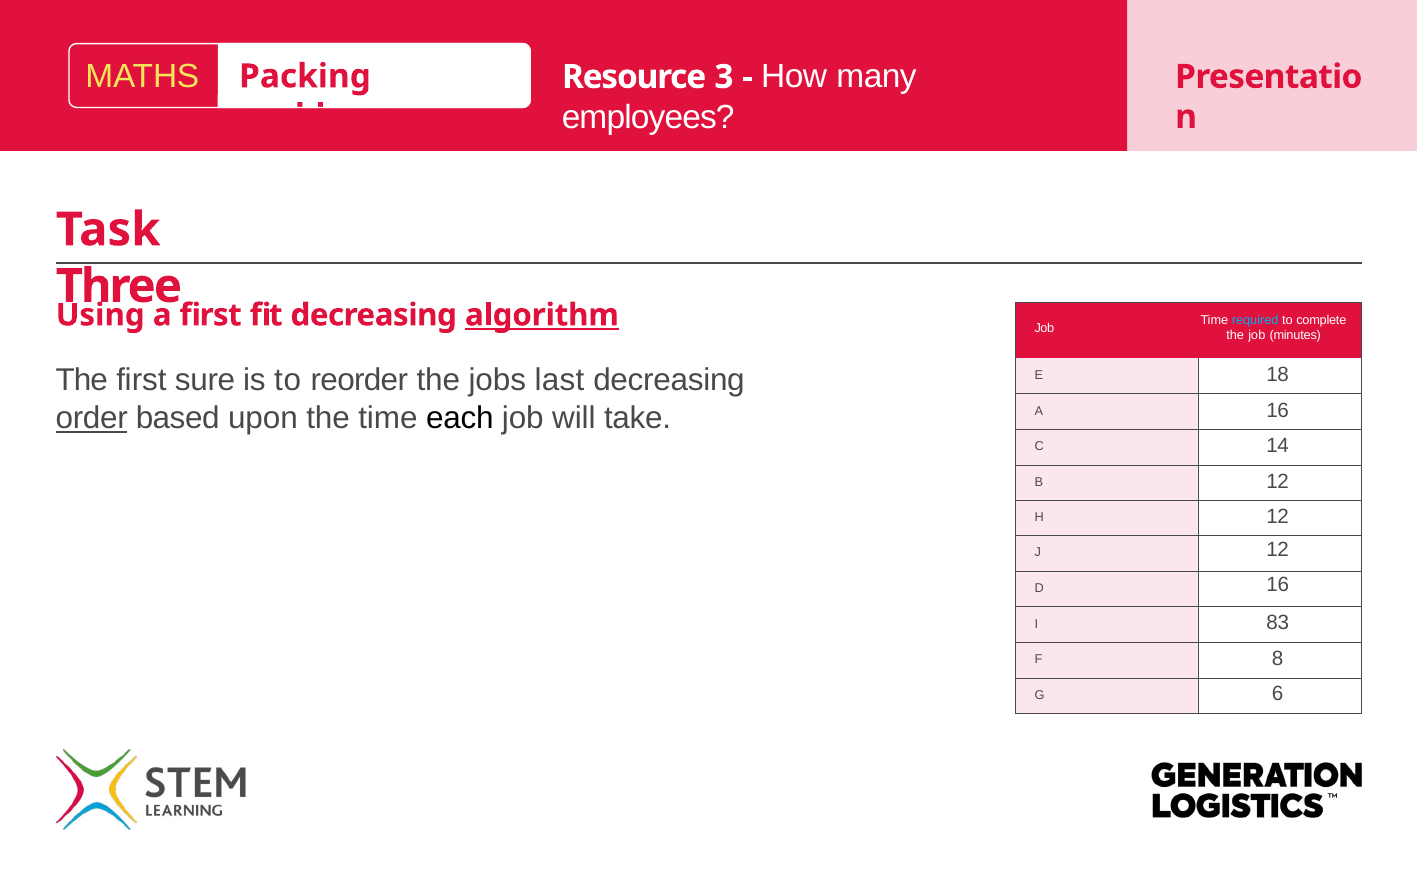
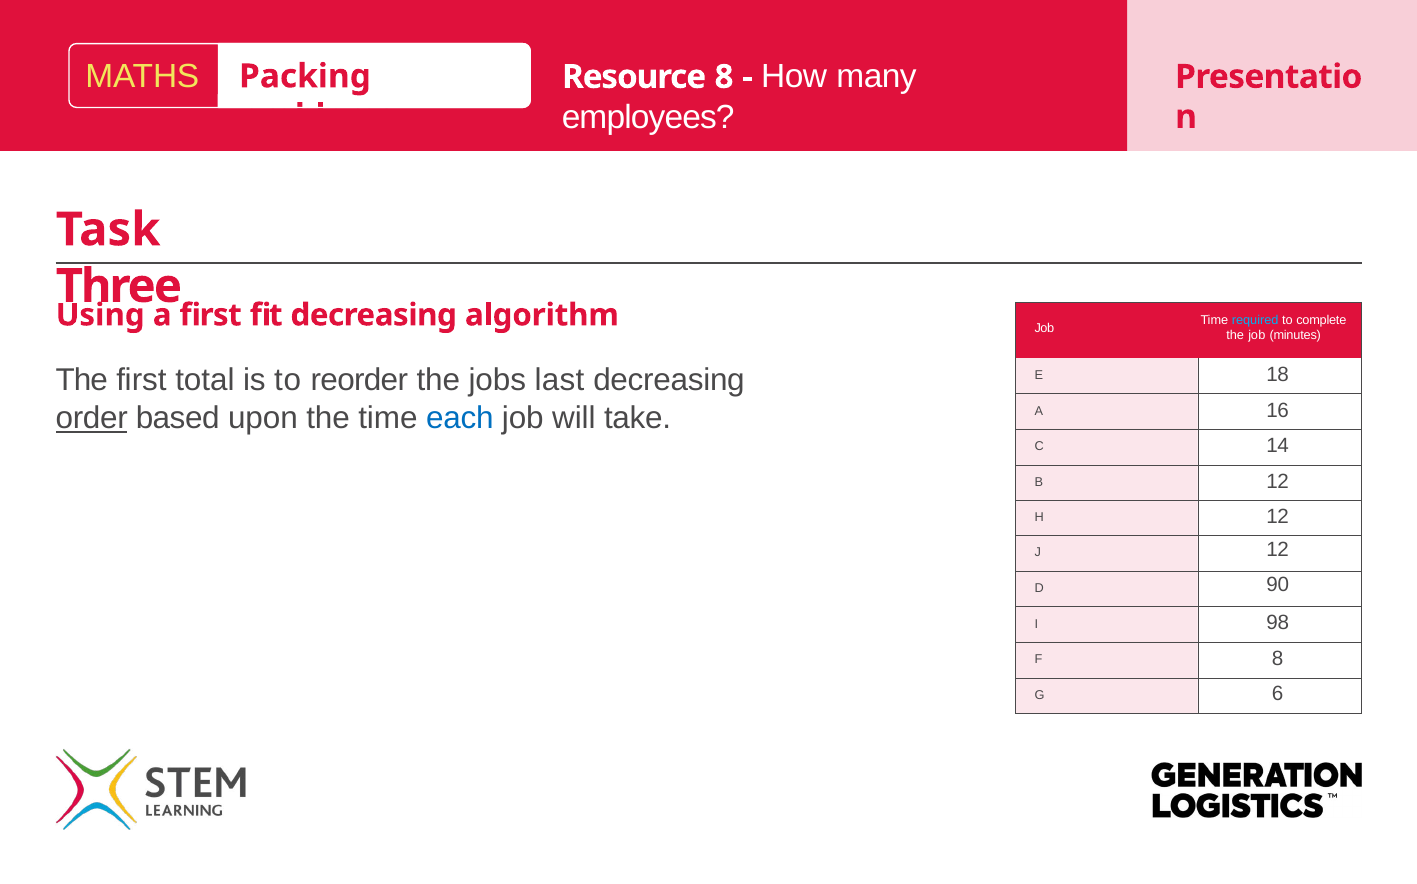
Resource 3: 3 -> 8 (724, 77)
algorithm underline: present -> none (542, 315)
sure: sure -> total (205, 381)
each colour: black -> blue (460, 418)
D 16: 16 -> 90 (1278, 585)
83: 83 -> 98 (1278, 623)
